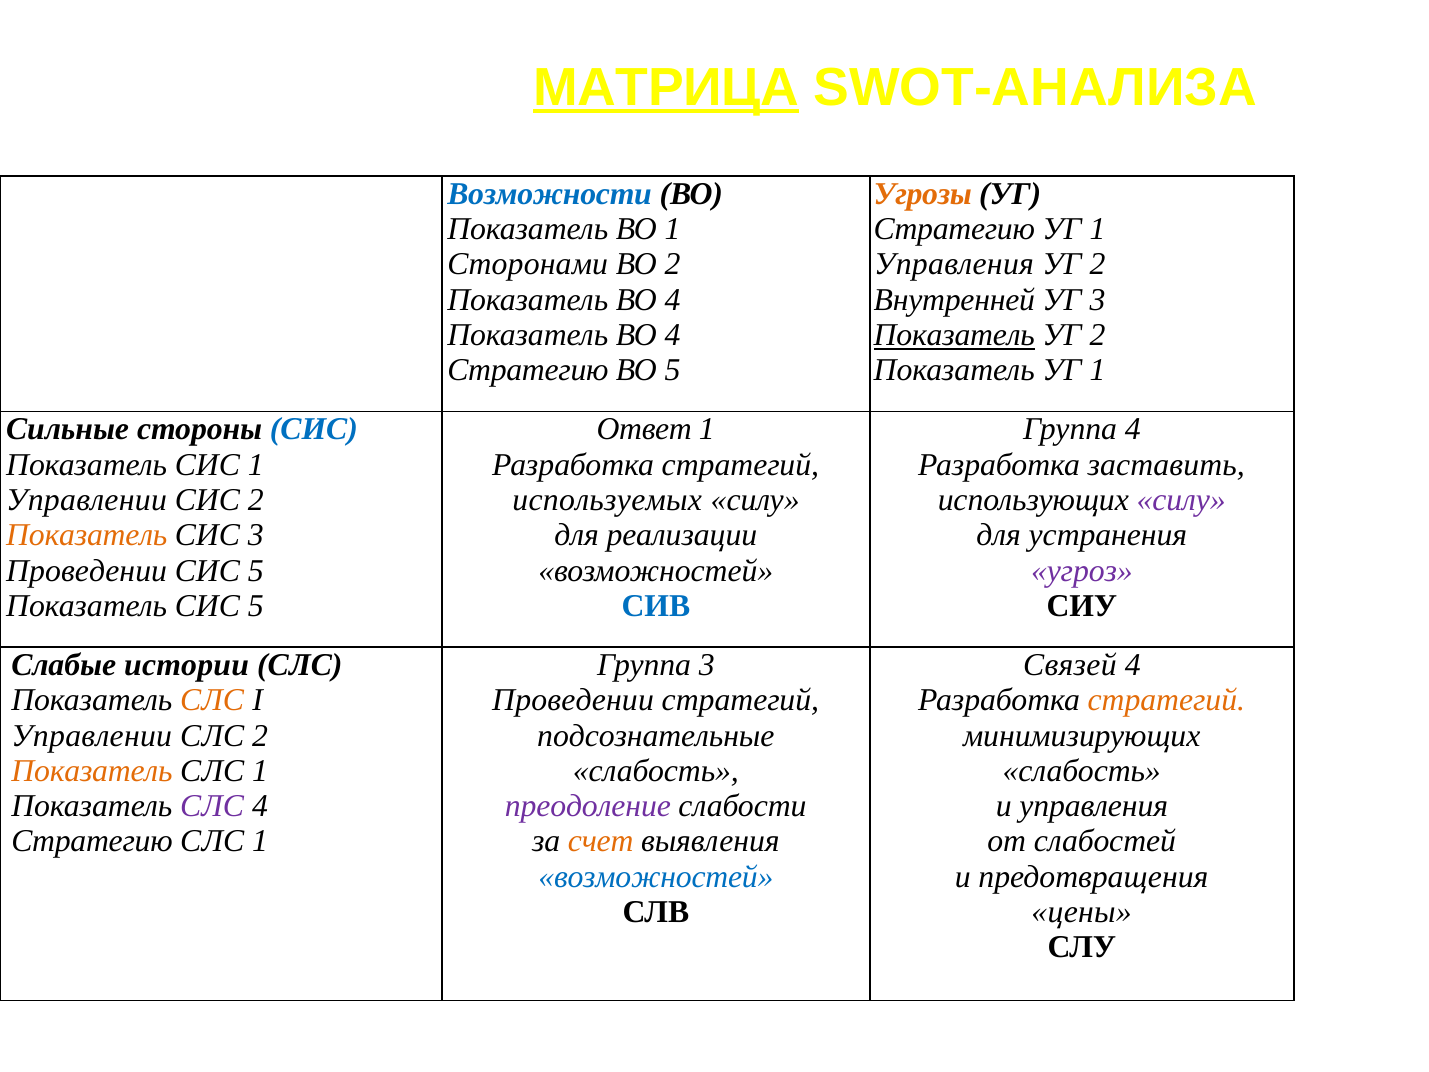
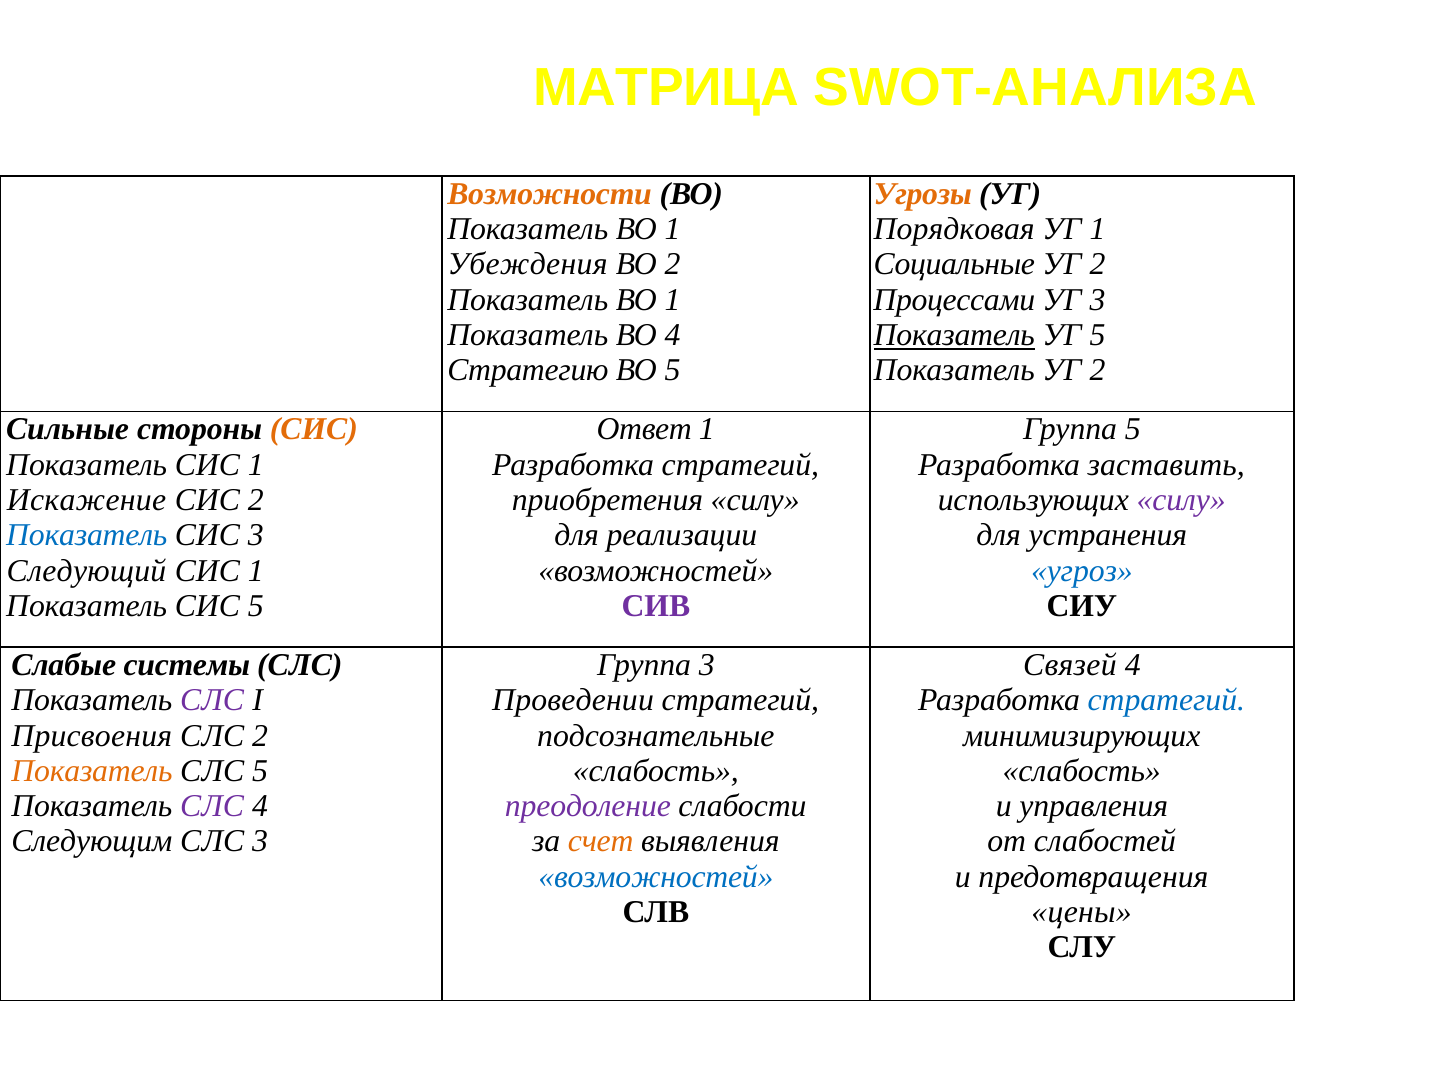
МАТРИЦА underline: present -> none (666, 88)
Возможности colour: blue -> orange (550, 194)
Стратегию: Стратегию -> Порядковая (954, 229)
Сторонами: Сторонами -> Убеждения (528, 264)
Управления: Управления -> Социальные (954, 264)
4: 4 -> 1 (673, 300)
Внутренней: Внутренней -> Процессами (954, 300)
2: 2 -> 5 (1098, 335)
Показатель УГ 1: 1 -> 2 (1098, 370)
СИС colour: blue -> orange (314, 429)
Группа 4: 4 -> 5 (1133, 429)
Управлении: Управлении -> Искажение (87, 500)
используемых: используемых -> приобретения (607, 500)
Показатель colour: orange -> blue (87, 535)
Проведении: Проведении -> Следующий (87, 571)
5: 5 -> 1 (256, 571)
угроз colour: purple -> blue (1082, 571)
СИВ colour: blue -> purple (656, 606)
истории: истории -> системы (187, 665)
СЛС colour: orange -> purple (212, 700)
стратегий colour: orange -> blue (1166, 700)
Управлении: Управлении -> Присвоения (92, 735)
1: 1 -> 5 (260, 771)
Стратегию: Стратегию -> Следующим (92, 841)
1: 1 -> 3 (260, 841)
